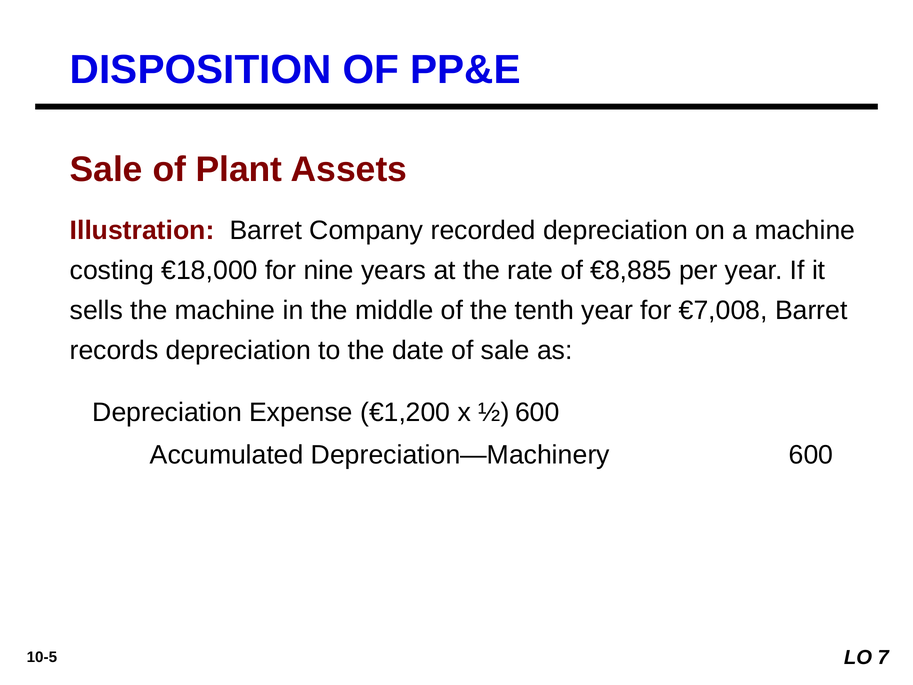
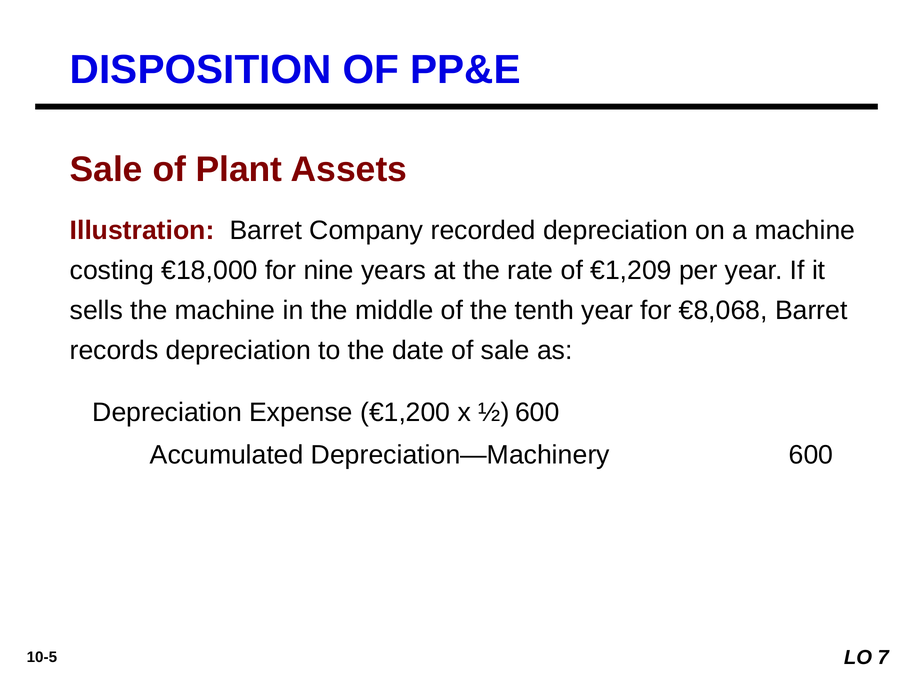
€8,885: €8,885 -> €1,209 (631, 270)
€7,008: €7,008 -> €8,068 (723, 310)
